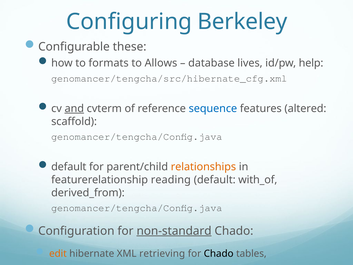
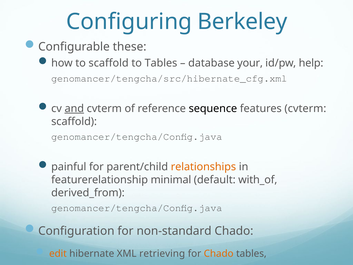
to formats: formats -> scaffold (109, 63)
to Allows: Allows -> Tables (161, 63)
lives: lives -> your (250, 63)
sequence colour: blue -> black (213, 108)
features altered: altered -> cvterm (305, 108)
default: default -> painful (69, 167)
reading: reading -> minimal (171, 180)
non-standard underline: present -> none (174, 231)
Chado colour: black -> orange (219, 253)
